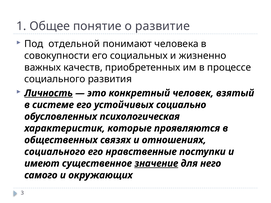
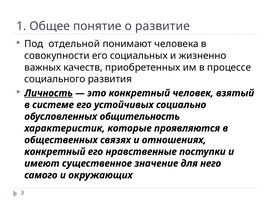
психологическая: психологическая -> общительность (140, 117)
социального: социального -> конкретный (55, 152)
значение underline: present -> none (156, 164)
